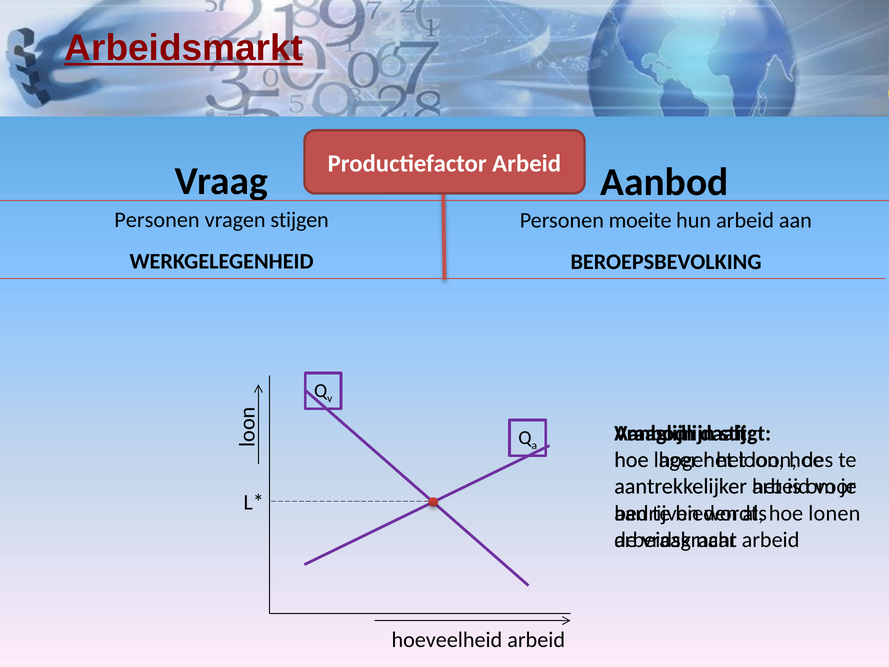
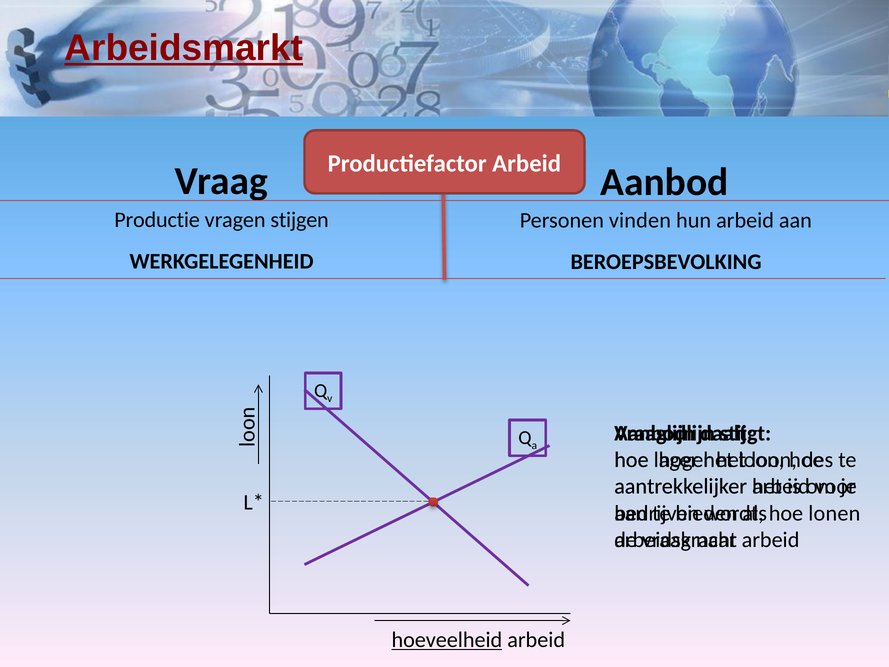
Personen: Personen -> Productie (157, 220)
moeite: moeite -> vinden (640, 220)
hoeveelheid underline: none -> present (447, 640)
